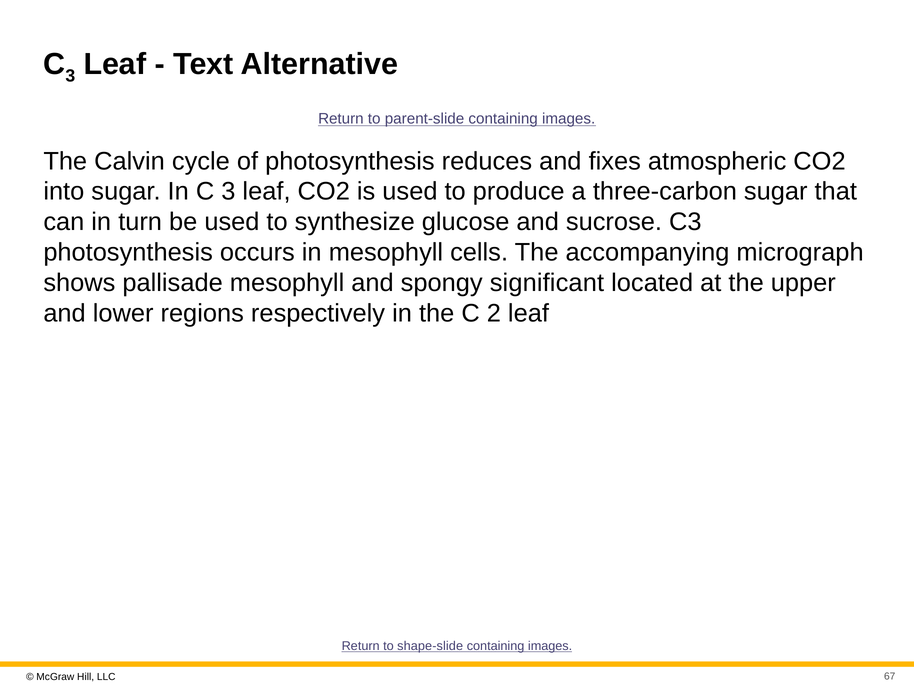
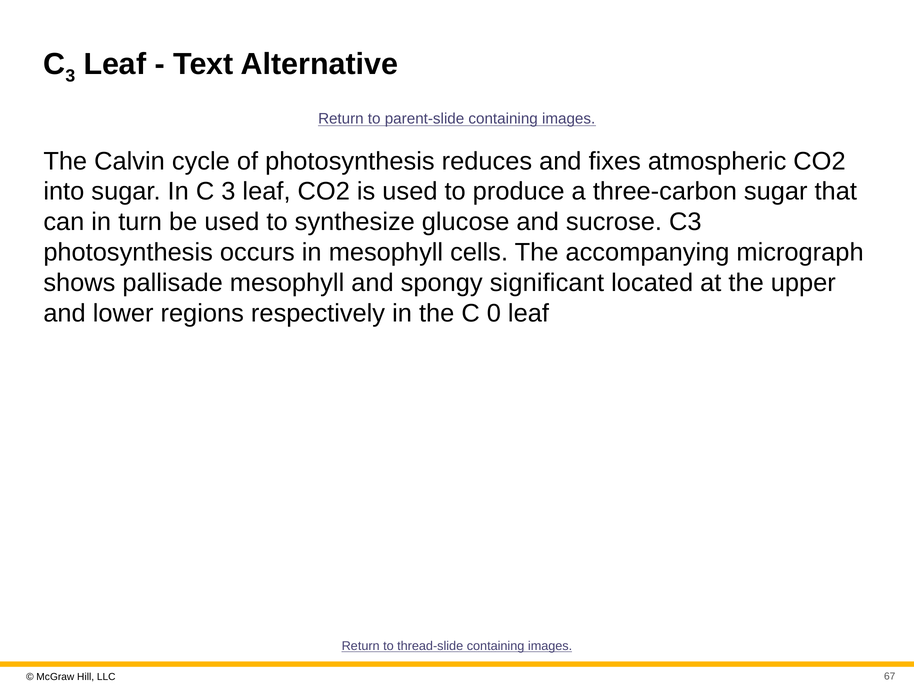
2: 2 -> 0 (494, 314)
shape-slide: shape-slide -> thread-slide (430, 647)
